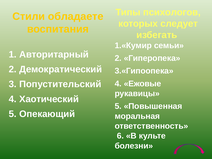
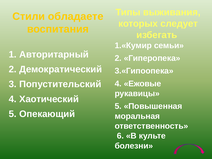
психологов: психологов -> выживания (172, 12)
